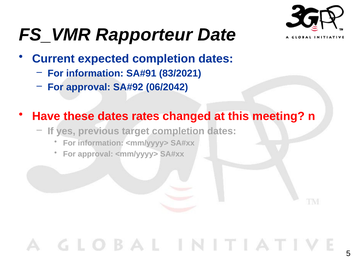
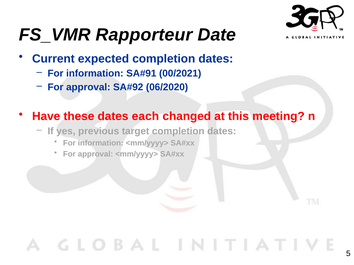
83/2021: 83/2021 -> 00/2021 (180, 74)
06/2042: 06/2042 -> 06/2020 (167, 87)
rates: rates -> each (145, 117)
